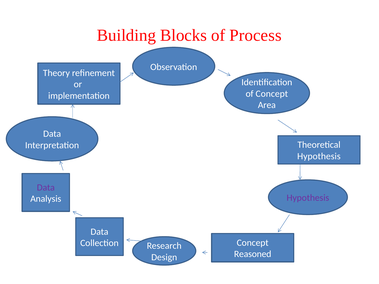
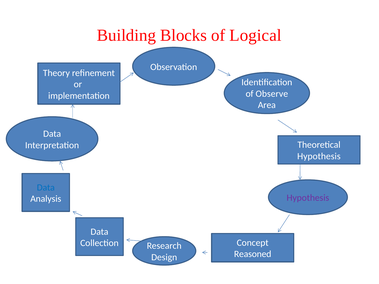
Process: Process -> Logical (255, 35)
of Concept: Concept -> Observe (272, 94)
Data colour: purple -> blue (46, 188)
